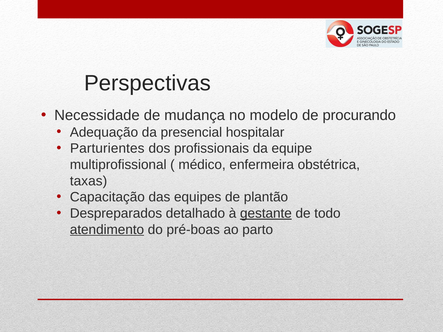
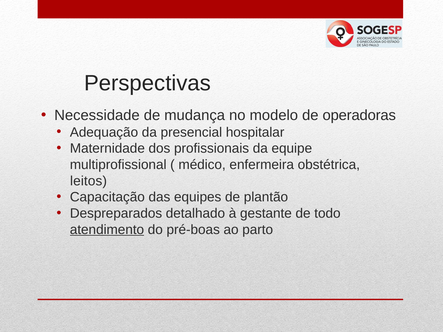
procurando: procurando -> operadoras (359, 115)
Parturientes: Parturientes -> Maternidade (107, 149)
taxas: taxas -> leitos (89, 181)
gestante underline: present -> none (266, 214)
